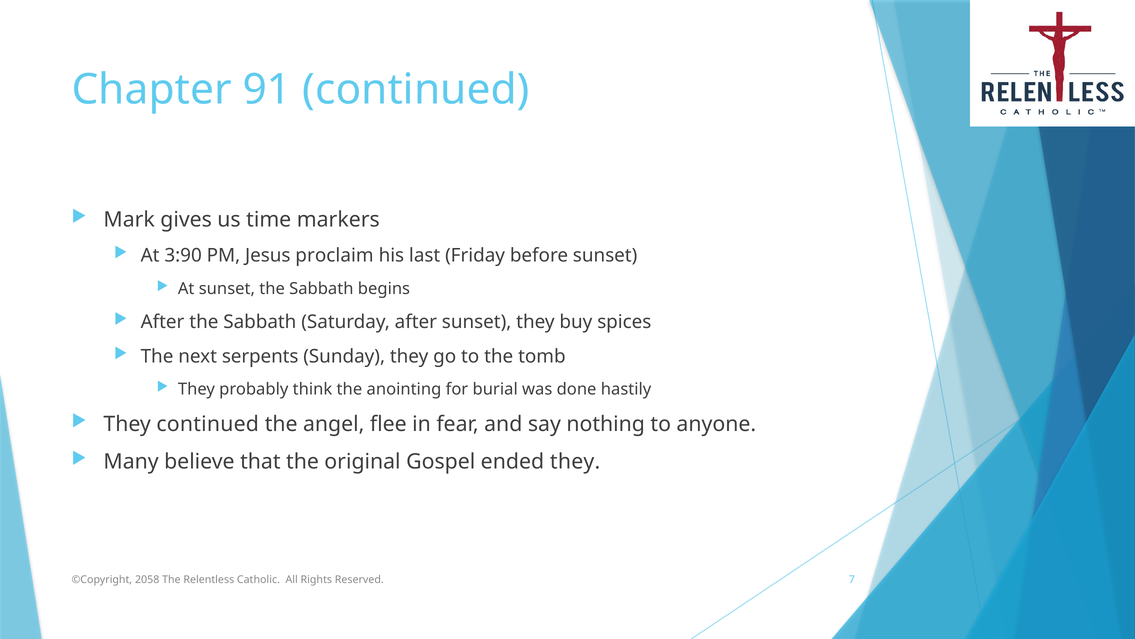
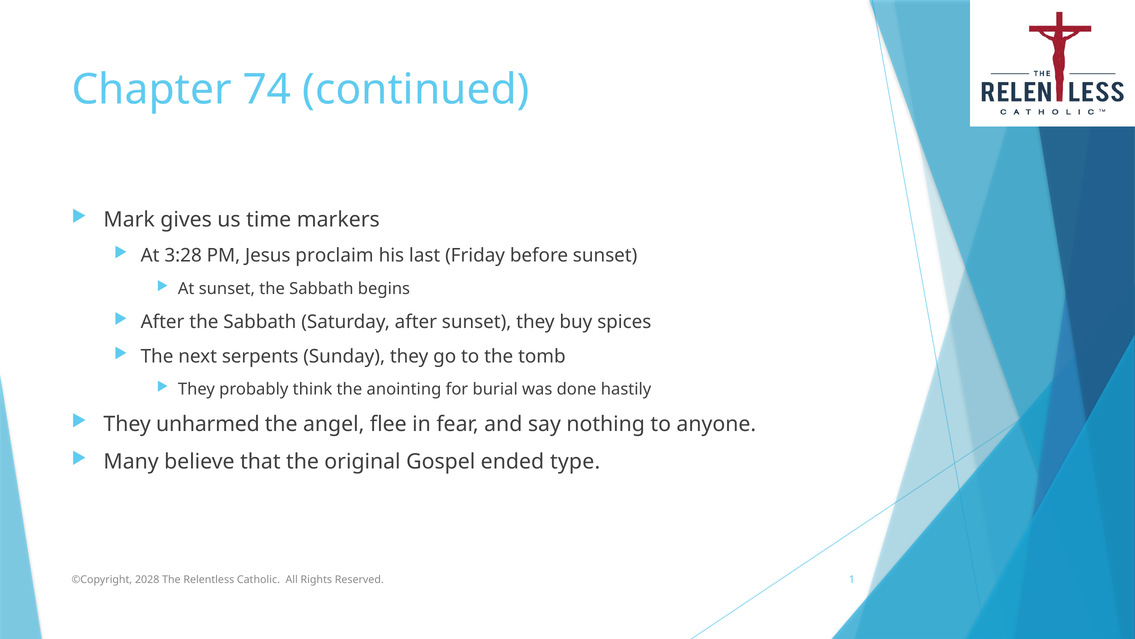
91: 91 -> 74 (267, 90)
3:90: 3:90 -> 3:28 (183, 255)
They continued: continued -> unharmed (208, 424)
ended they: they -> type (575, 461)
2058: 2058 -> 2028 (147, 579)
7: 7 -> 1 (852, 579)
